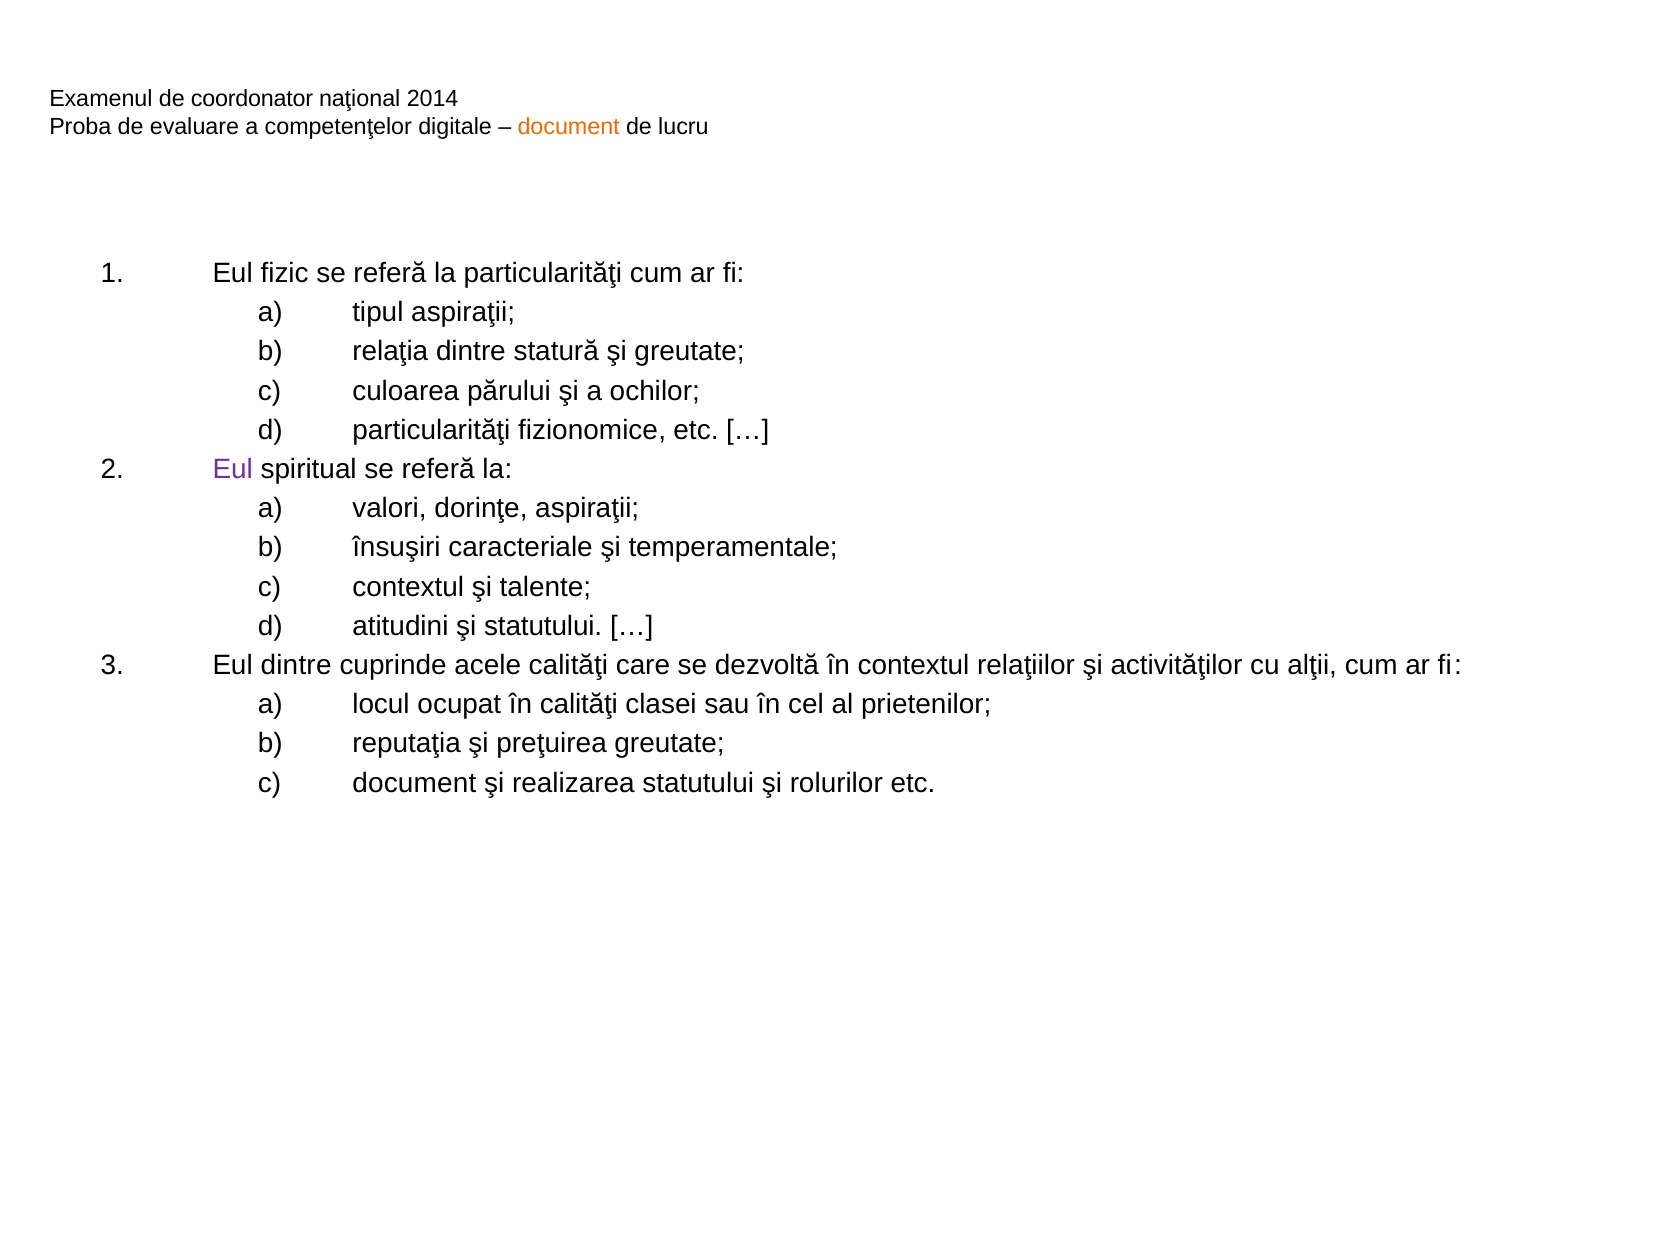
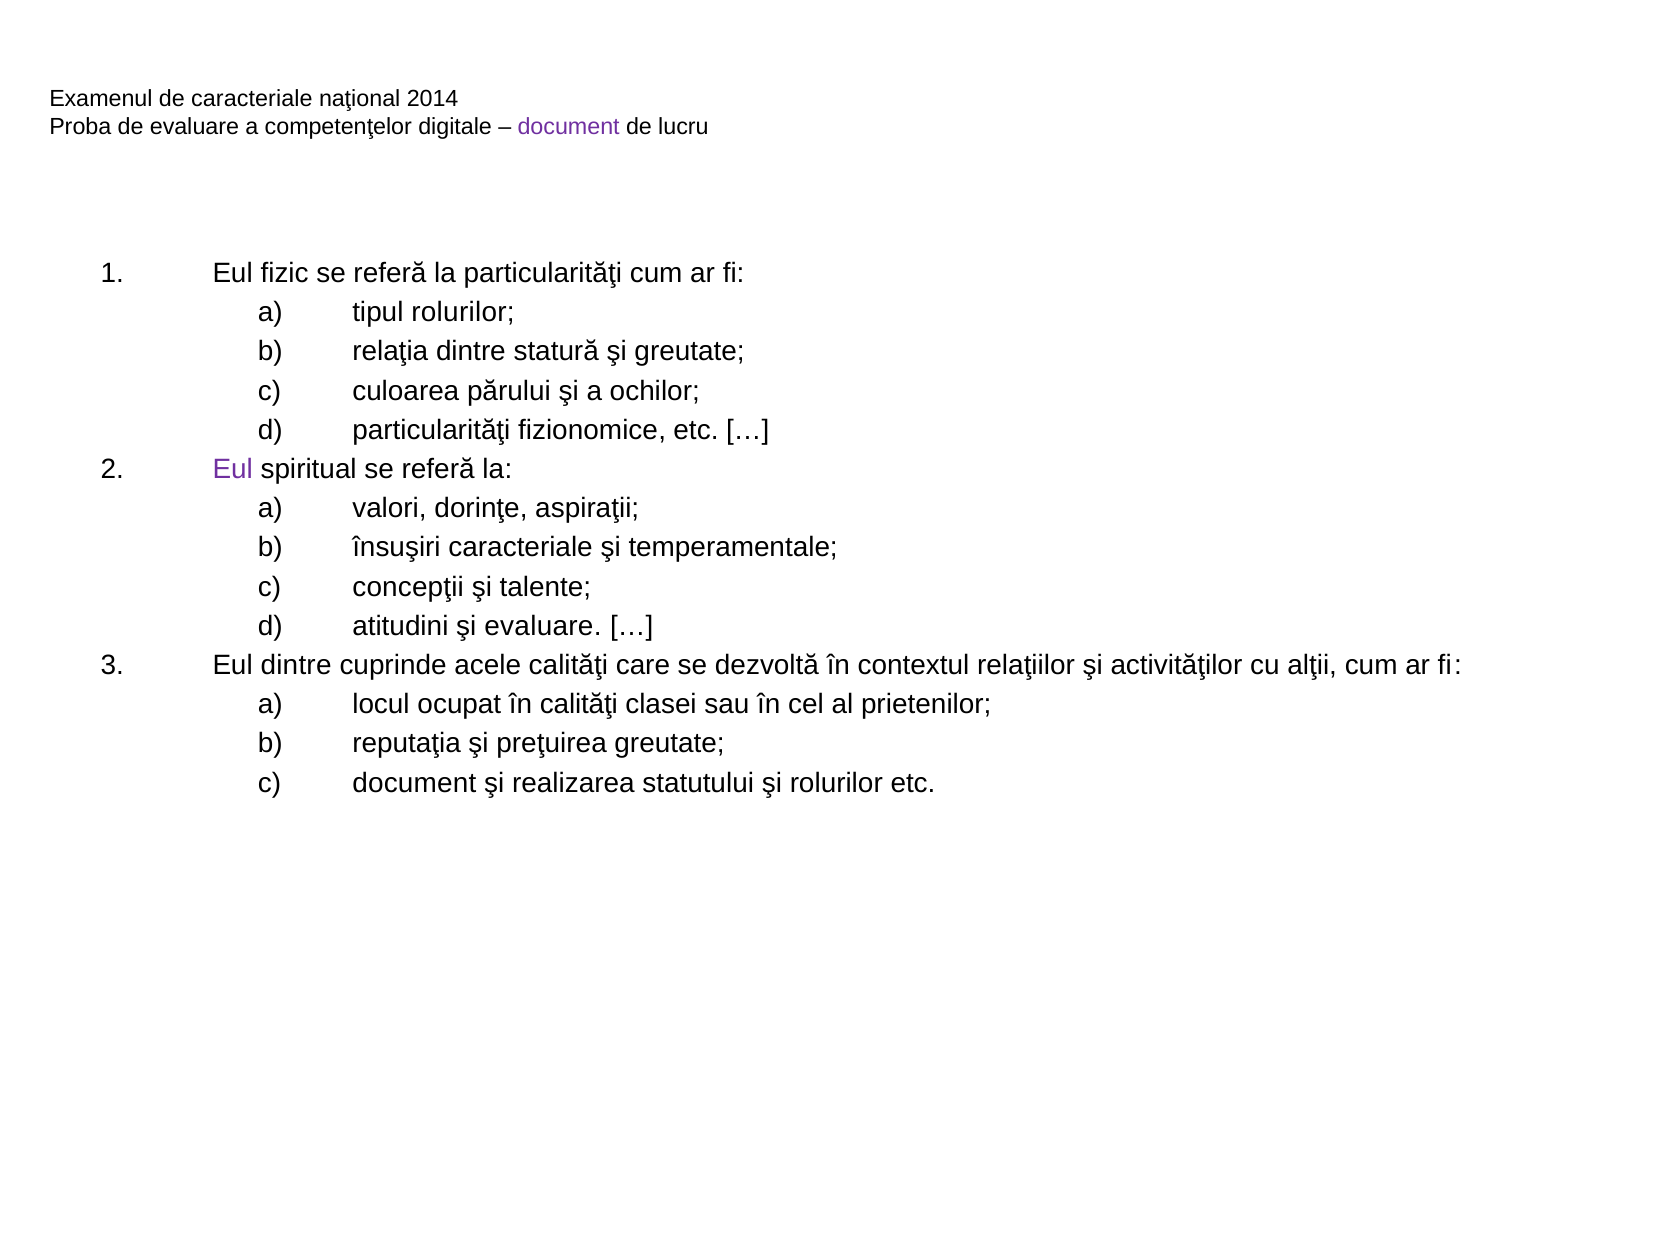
de coordonator: coordonator -> caracteriale (252, 99)
document colour: orange -> purple (569, 127)
tipul aspiraţii: aspiraţii -> rolurilor (463, 312)
contextul: contextul -> concepţii (408, 587)
şi statutului: statutului -> evaluare (543, 626)
